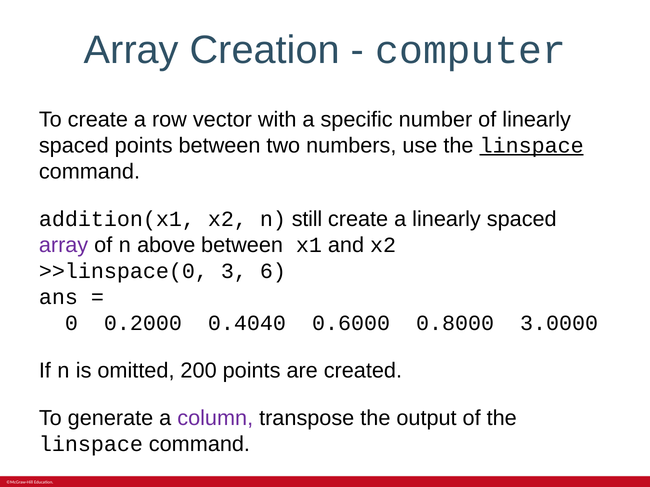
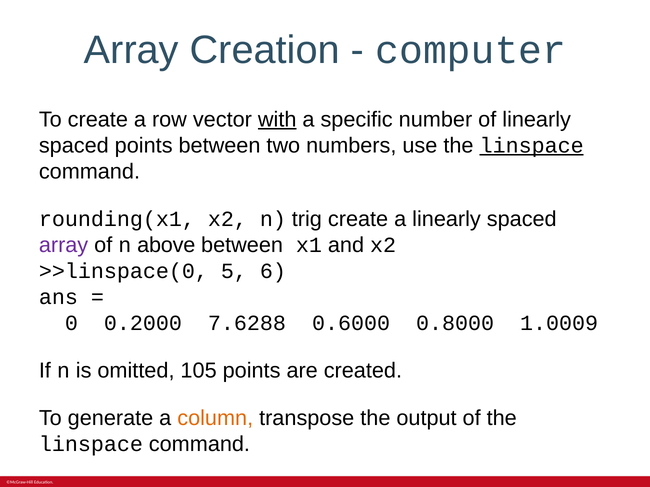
with underline: none -> present (277, 120)
addition(x1: addition(x1 -> rounding(x1 (117, 219)
still: still -> trig (307, 219)
3: 3 -> 5 (234, 271)
0.4040: 0.4040 -> 7.6288 (247, 323)
3.0000: 3.0000 -> 1.0009 (559, 323)
200: 200 -> 105 (199, 371)
column colour: purple -> orange (215, 418)
